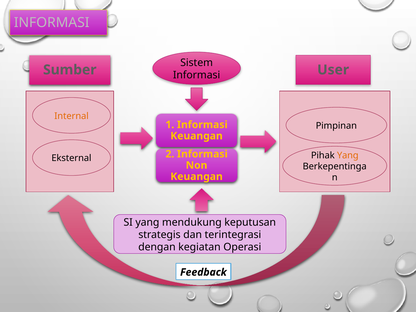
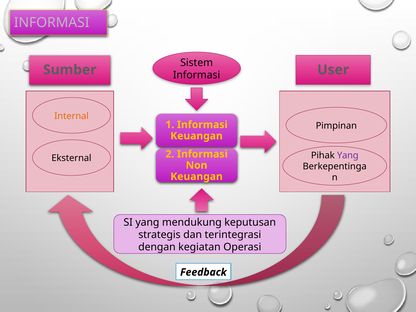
Yang colour: orange -> purple (348, 155)
